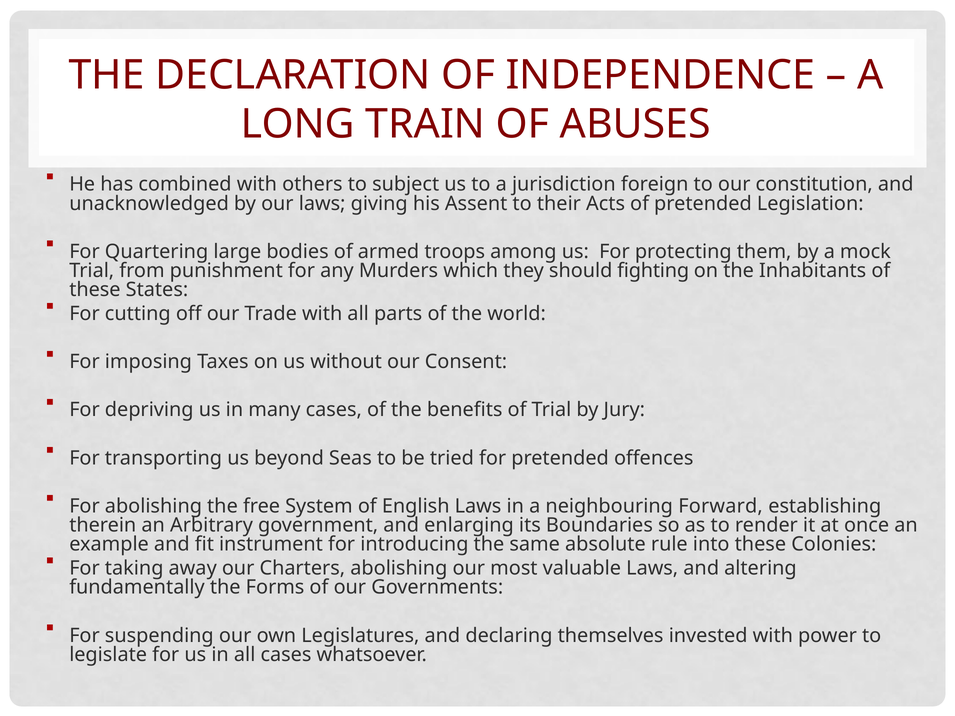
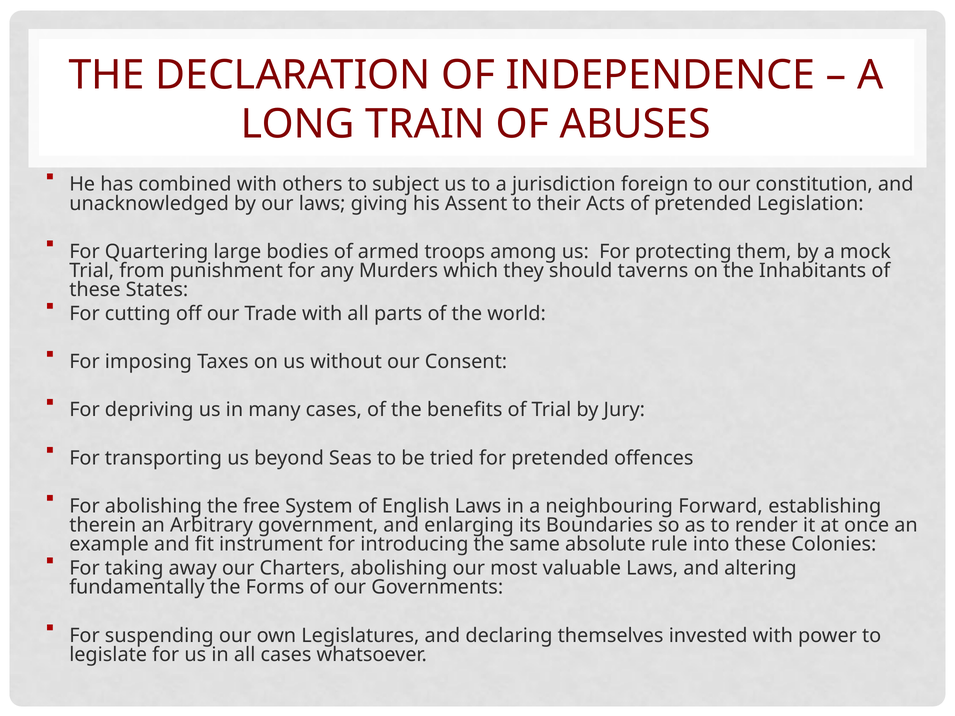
fighting: fighting -> taverns (653, 271)
